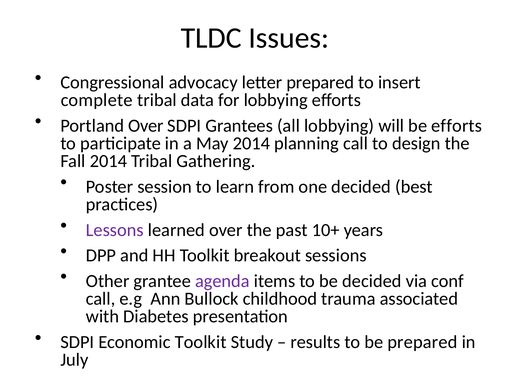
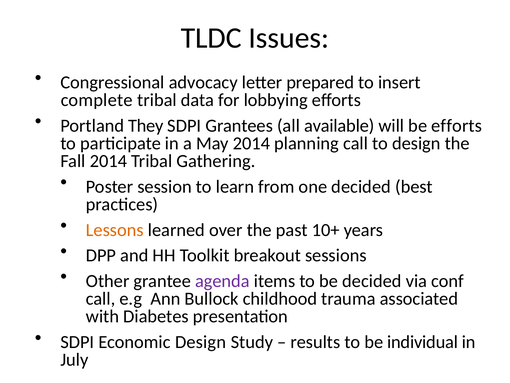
Portland Over: Over -> They (146, 125)
all lobbying: lobbying -> available (339, 125)
Lessons colour: purple -> orange (115, 230)
Economic Toolkit: Toolkit -> Design (201, 342)
be prepared: prepared -> individual (423, 342)
